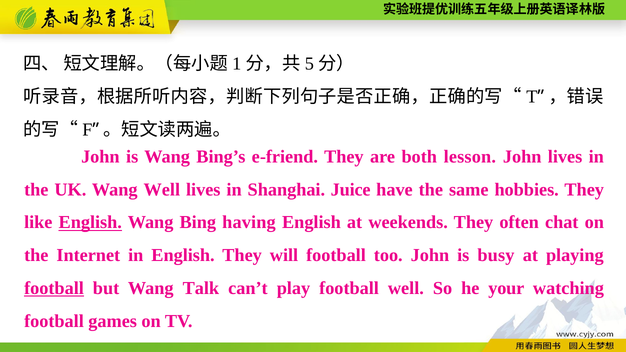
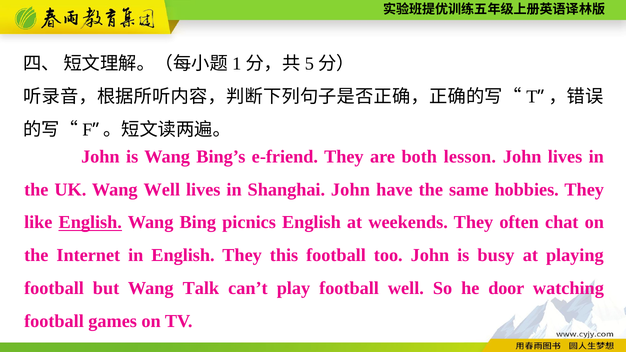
Shanghai Juice: Juice -> John (350, 190)
having: having -> picnics (249, 223)
will: will -> this (284, 255)
football underline: present -> none (54, 288)
your: your -> door (506, 288)
